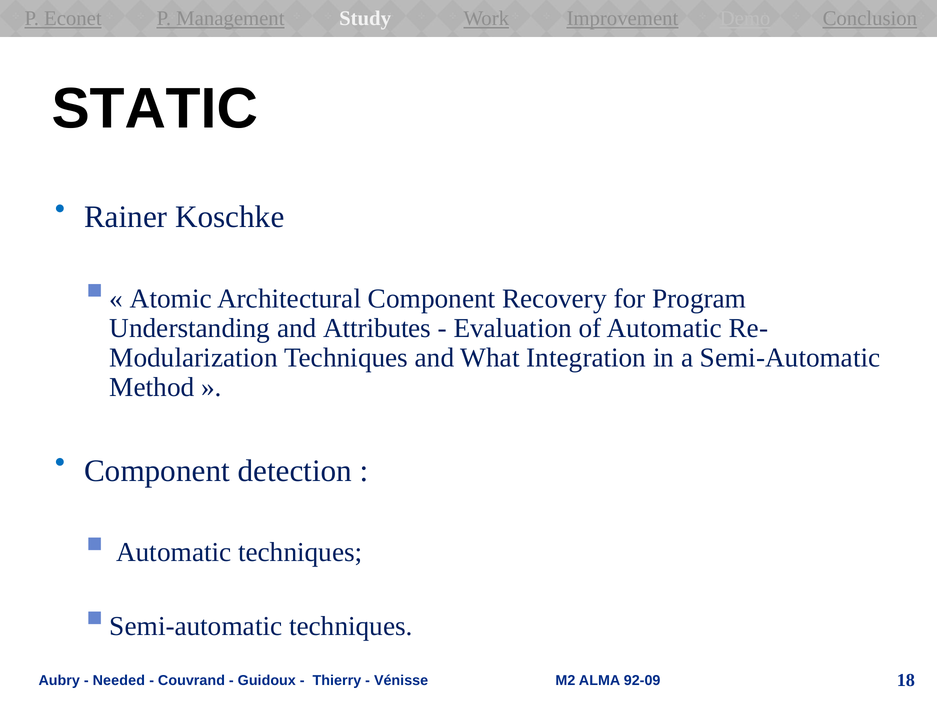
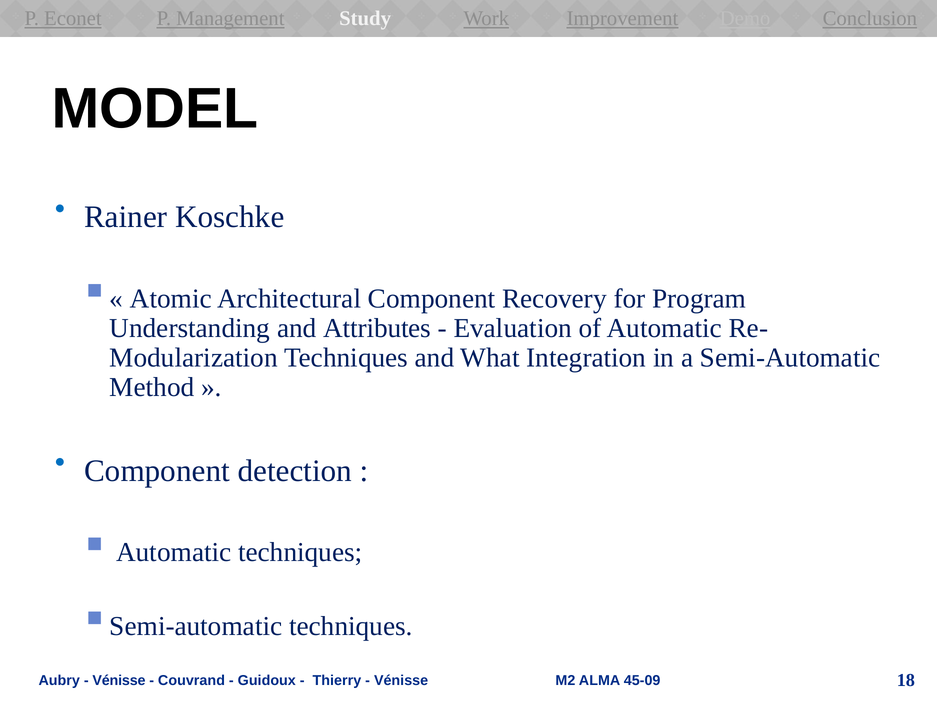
STATIC: STATIC -> MODEL (155, 109)
Needed: Needed -> Vénisse (119, 680)
92-09: 92-09 -> 45-09 (642, 680)
